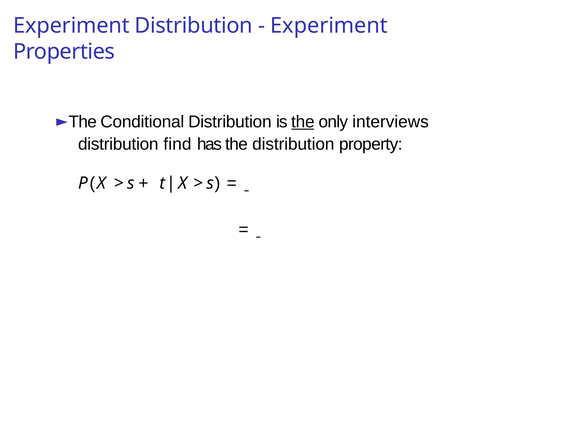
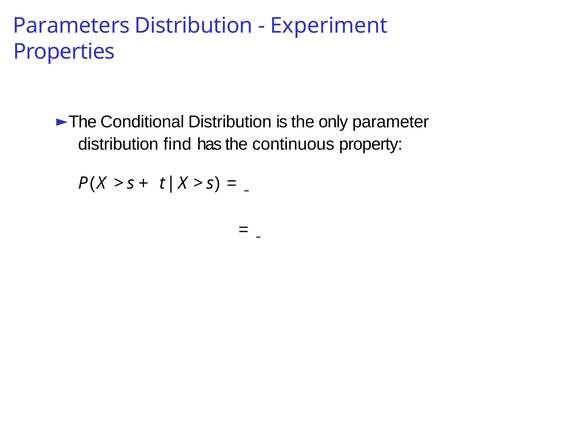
Experiment: Experiment -> Parameters (71, 26)
the underline: present -> none (303, 122)
interviews: interviews -> parameter (391, 122)
the distribution: distribution -> continuous (293, 144)
